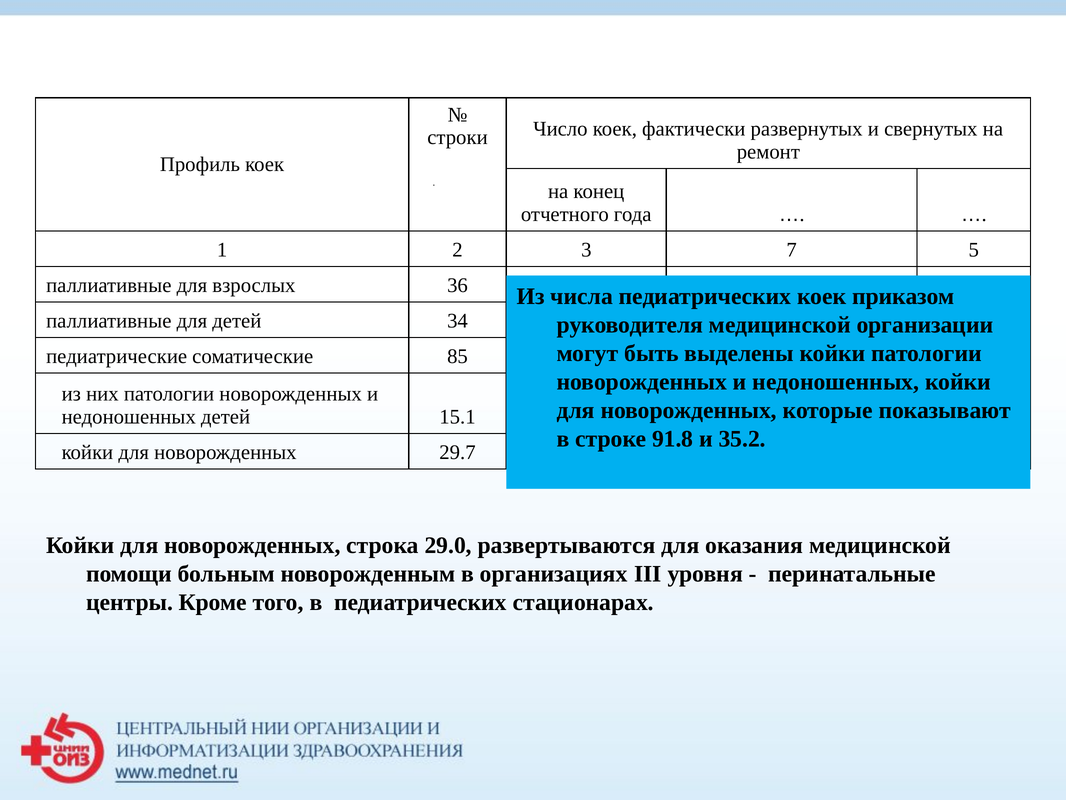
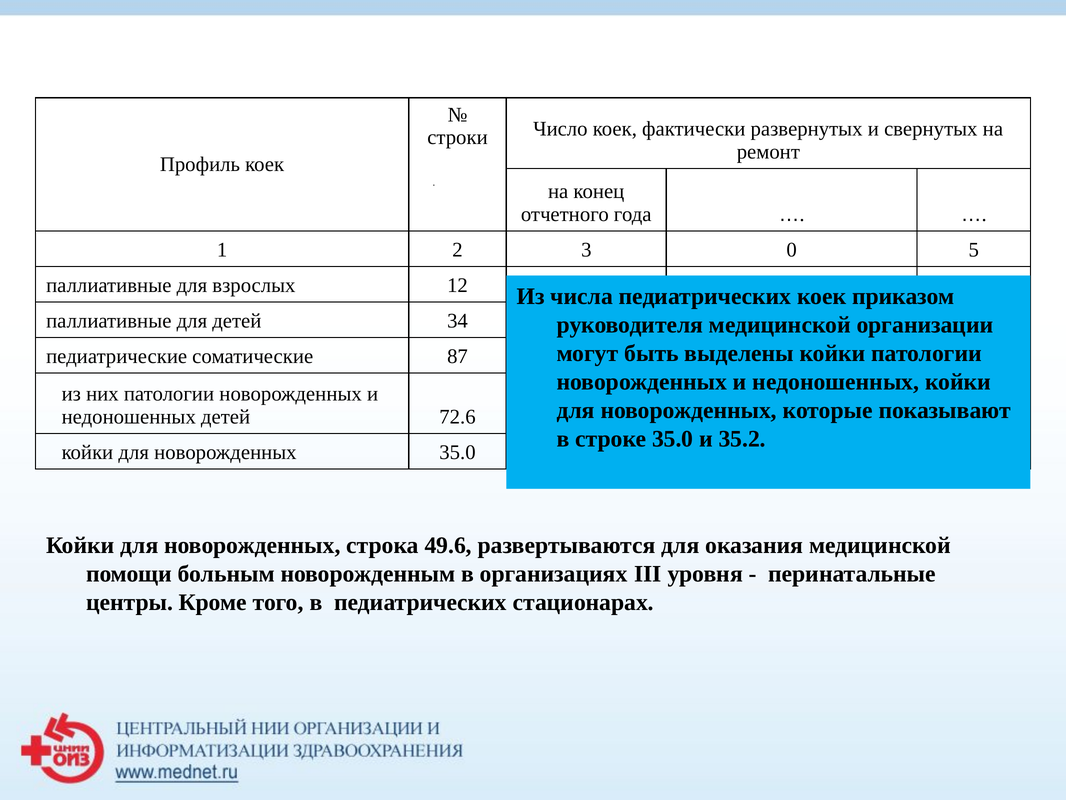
7: 7 -> 0 (792, 250)
36: 36 -> 12 (457, 285)
85: 85 -> 87 (457, 356)
15.1: 15.1 -> 72.6 (458, 417)
строке 91.8: 91.8 -> 35.0 (673, 439)
новорожденных 29.7: 29.7 -> 35.0 (458, 452)
29.0: 29.0 -> 49.6 (448, 545)
